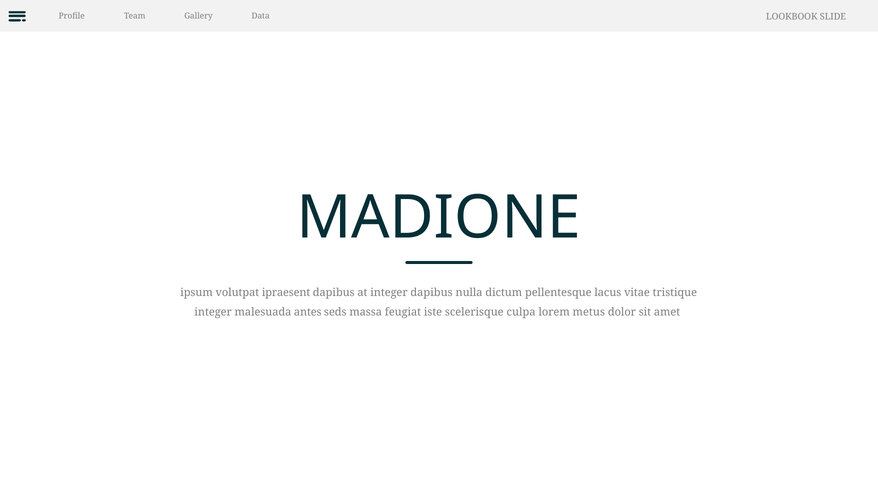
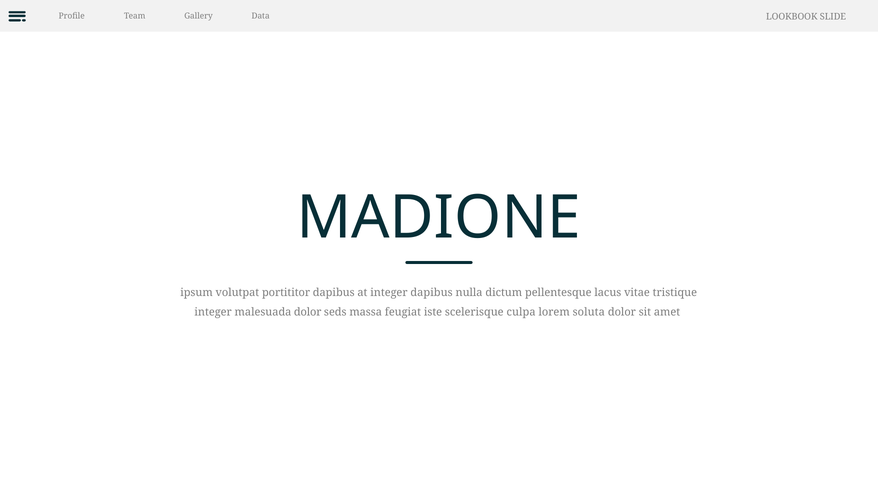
ipraesent: ipraesent -> portititor (286, 292)
malesuada antes: antes -> dolor (308, 312)
metus: metus -> soluta (589, 312)
